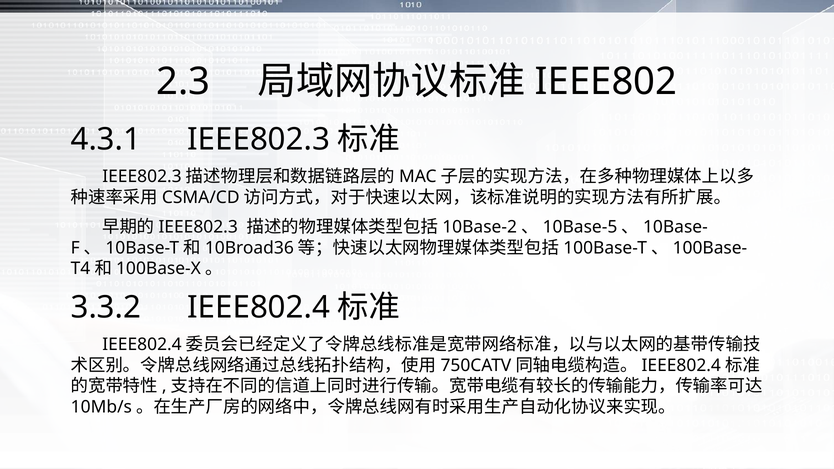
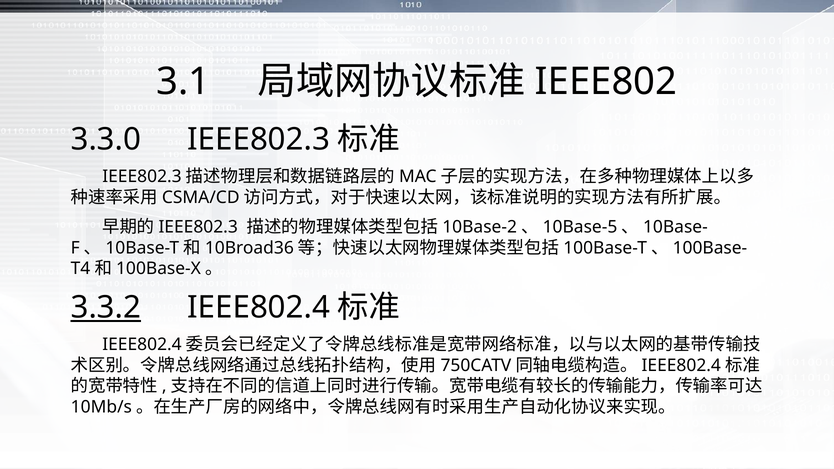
2.3: 2.3 -> 3.1 (183, 81)
4.3.1: 4.3.1 -> 3.3.0 (106, 140)
3.3.2 underline: none -> present (106, 308)
